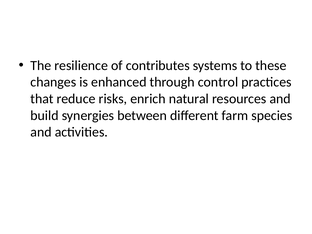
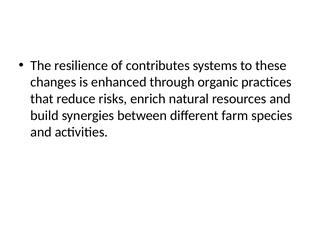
control: control -> organic (218, 82)
